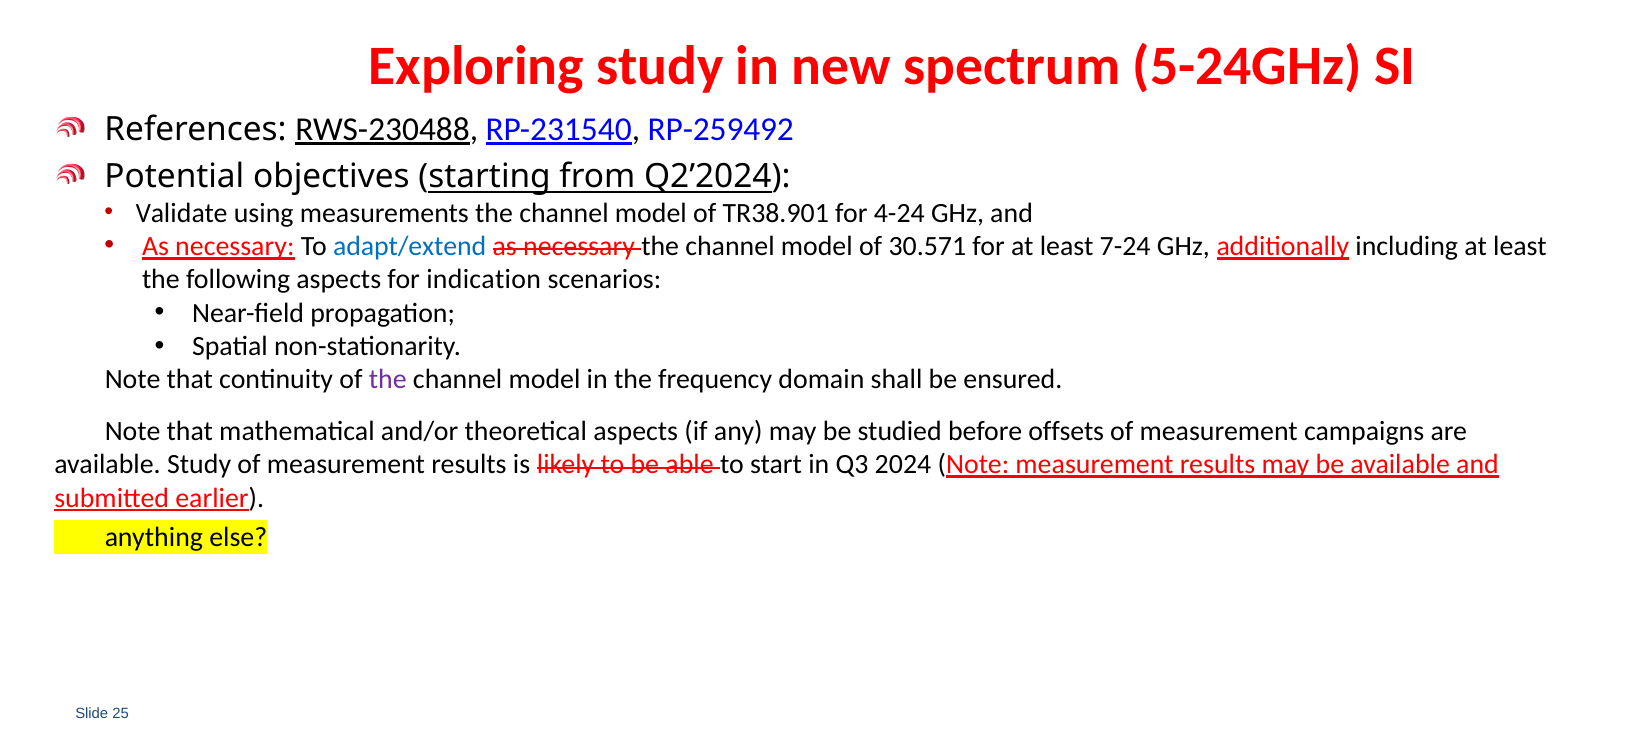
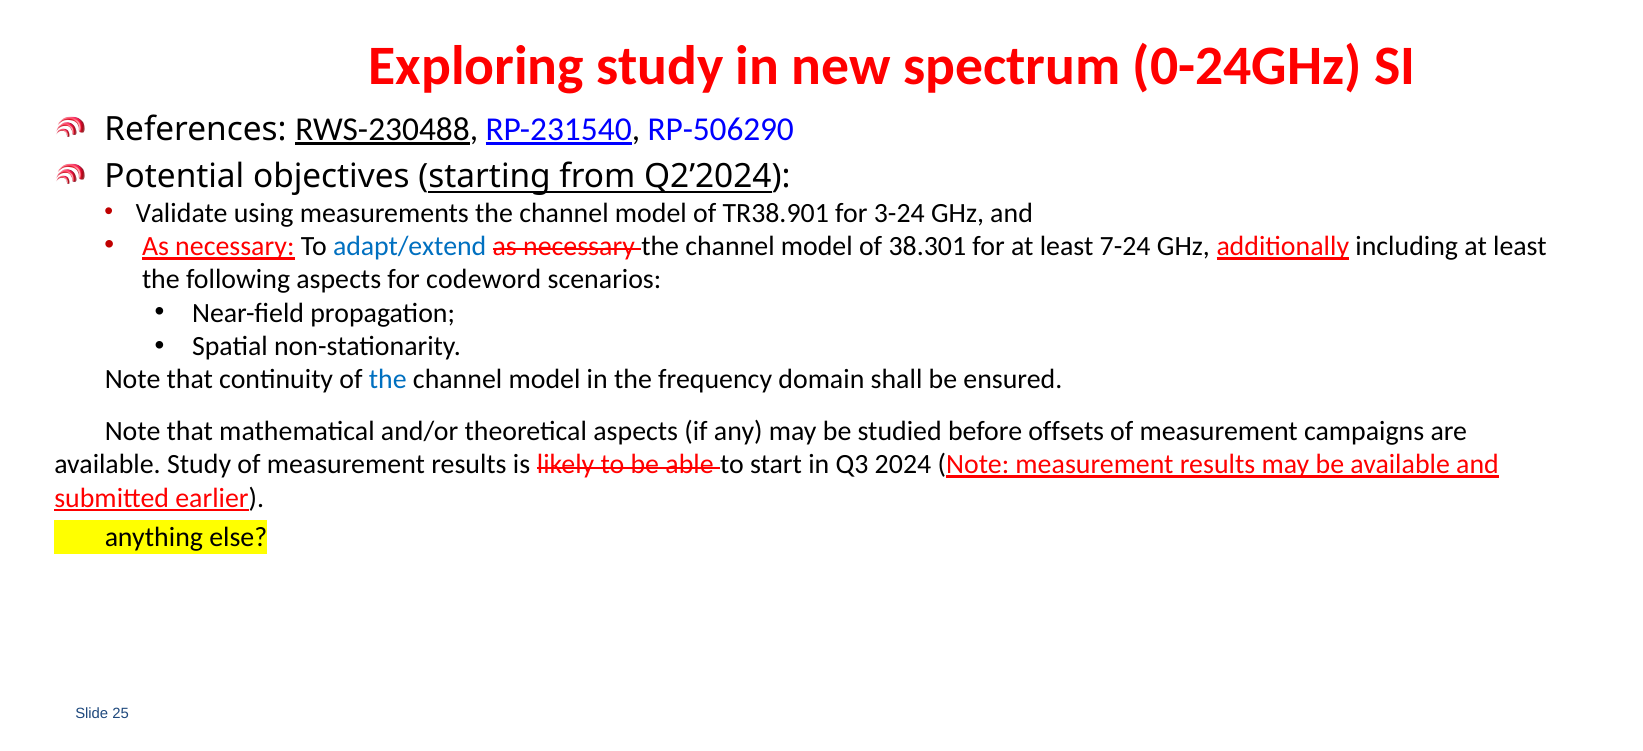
5-24GHz: 5-24GHz -> 0-24GHz (1247, 66)
RP-259492: RP-259492 -> RP-506290 (721, 129)
4-24: 4-24 -> 3-24 (899, 213)
30.571: 30.571 -> 38.301 (927, 246)
indication: indication -> codeword (484, 280)
the colour: purple -> blue (388, 380)
